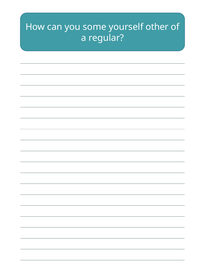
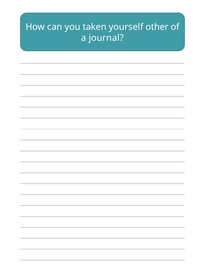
some: some -> taken (95, 27)
regular: regular -> journal (106, 38)
